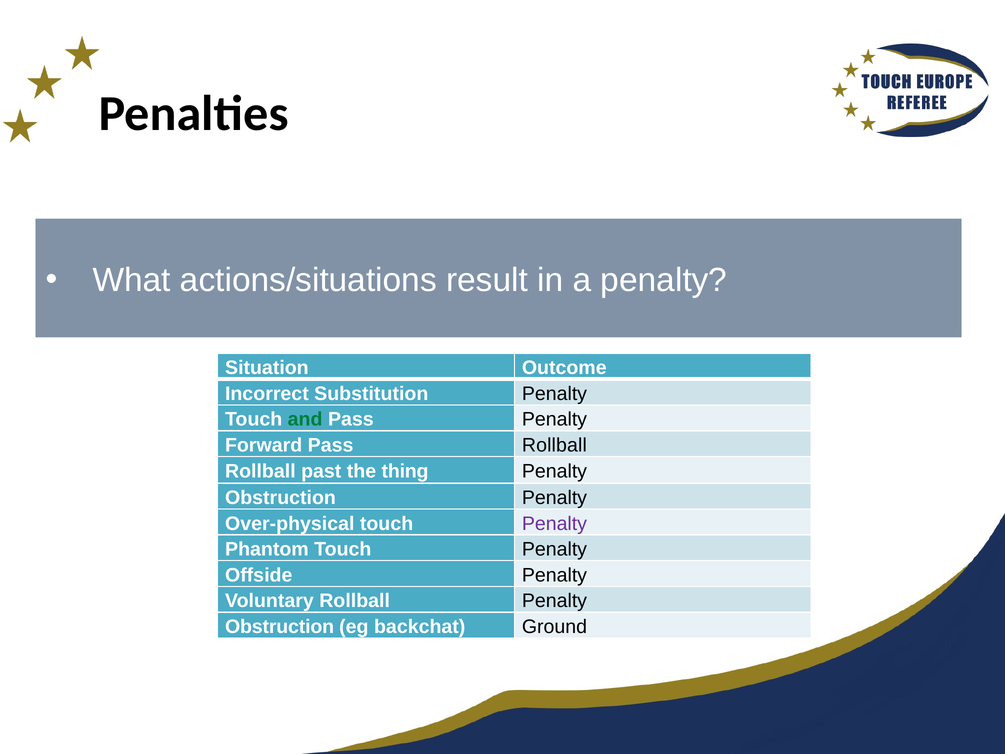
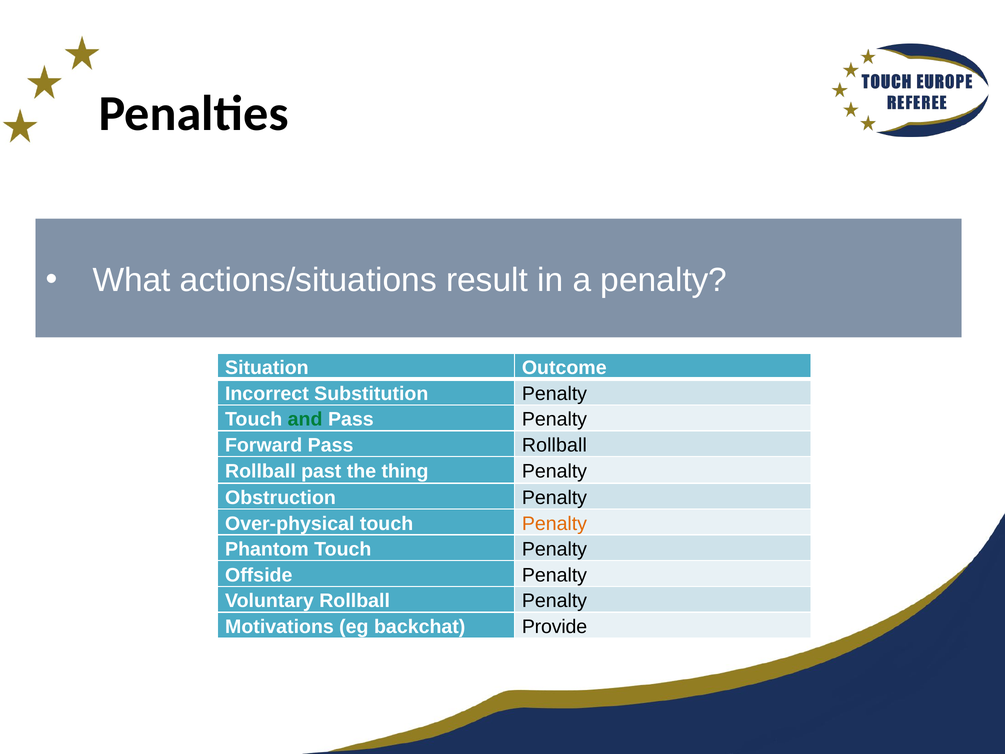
Penalty colour: purple -> orange (554, 523)
Obstruction: Obstruction -> Motivations (279, 627)
Ground: Ground -> Provide (555, 627)
